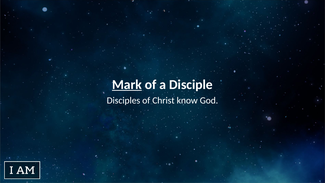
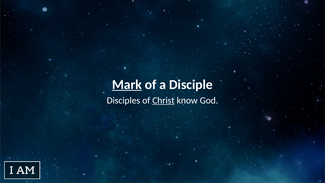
Christ underline: none -> present (163, 100)
